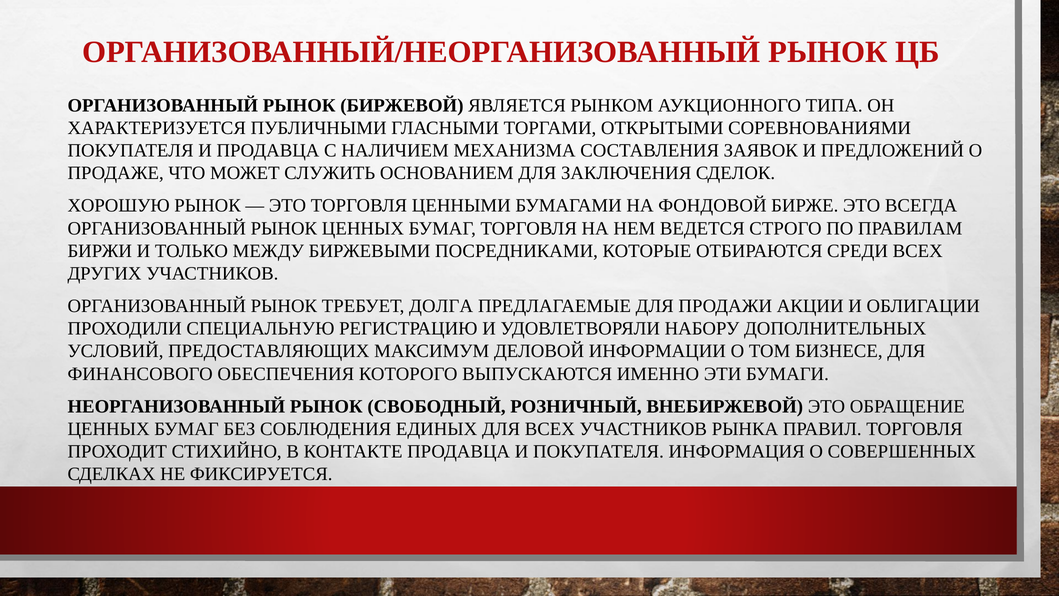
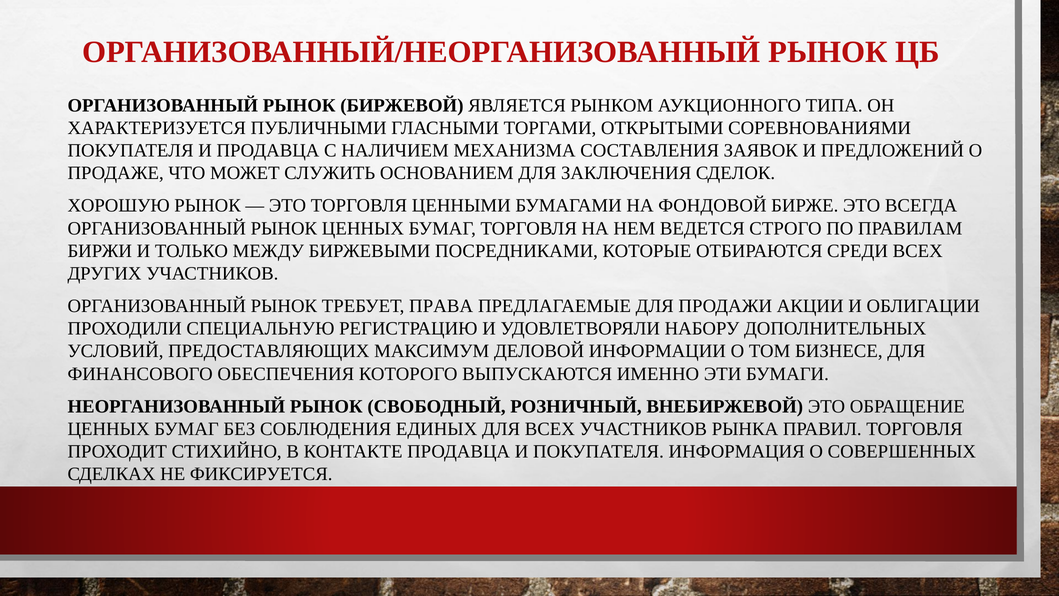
ДОЛГА: ДОЛГА -> ПРАВА (441, 306)
